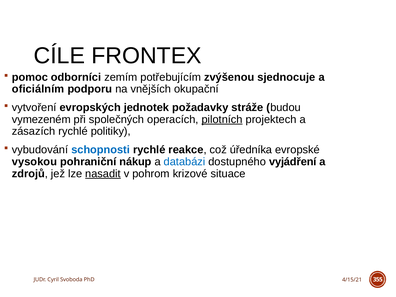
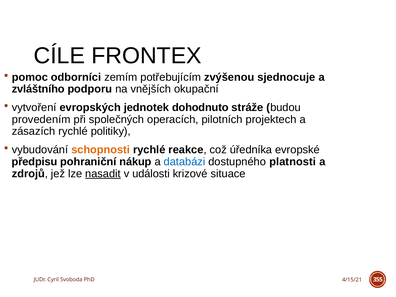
oficiálním: oficiálním -> zvláštního (38, 89)
požadavky: požadavky -> dohodnuto (200, 108)
vymezeném: vymezeném -> provedením (41, 119)
pilotních underline: present -> none (222, 119)
schopnosti colour: blue -> orange (101, 150)
vysokou: vysokou -> předpisu (35, 162)
vyjádření: vyjádření -> platnosti (293, 162)
pohrom: pohrom -> události (151, 174)
